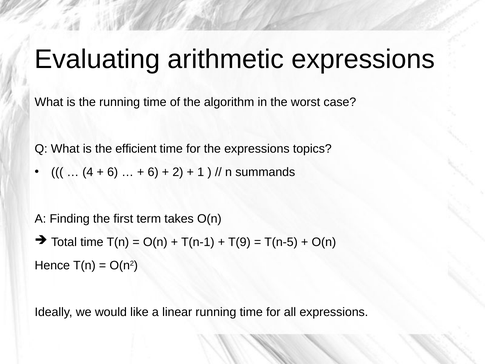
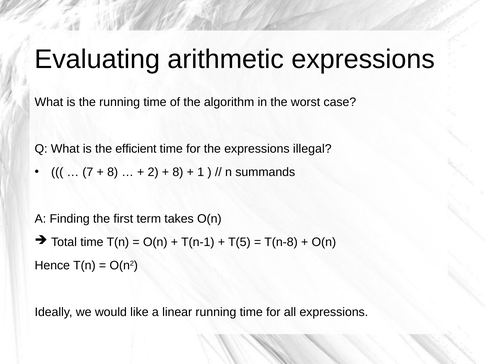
topics: topics -> illegal (312, 149)
4: 4 -> 7 (88, 172)
6: 6 -> 8 (113, 172)
6: 6 -> 2 (153, 172)
2: 2 -> 8 (178, 172)
T(9: T(9 -> T(5 (239, 242)
T(n-5: T(n-5 -> T(n-8 (281, 242)
